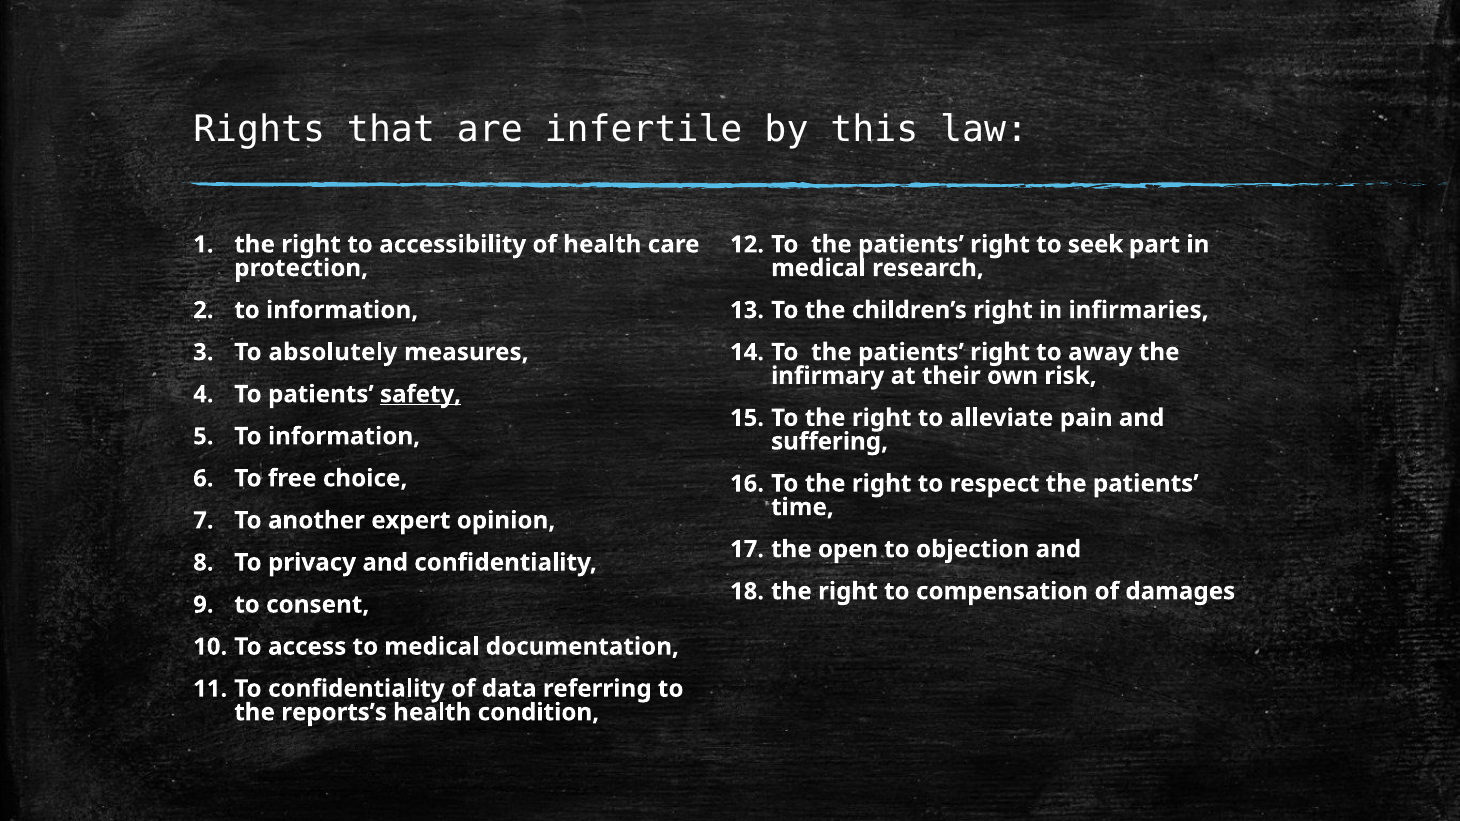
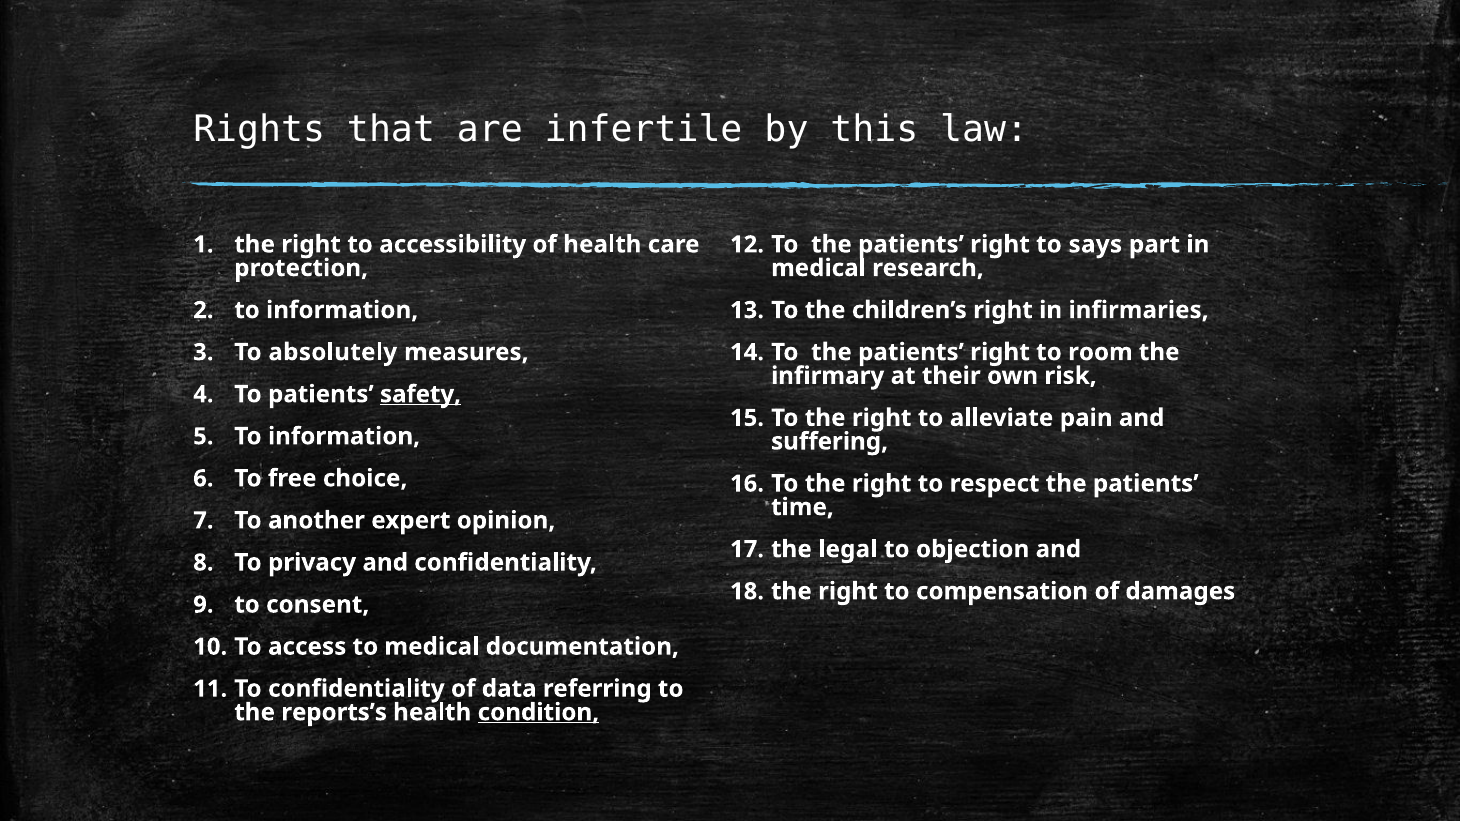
seek: seek -> says (1095, 245)
away: away -> room (1100, 352)
open: open -> legal (848, 549)
condition underline: none -> present (538, 713)
